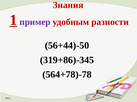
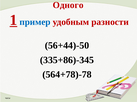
Знания: Знания -> Одного (68, 5)
пример colour: purple -> blue (35, 22)
319+86)-345: 319+86)-345 -> 335+86)-345 (67, 60)
